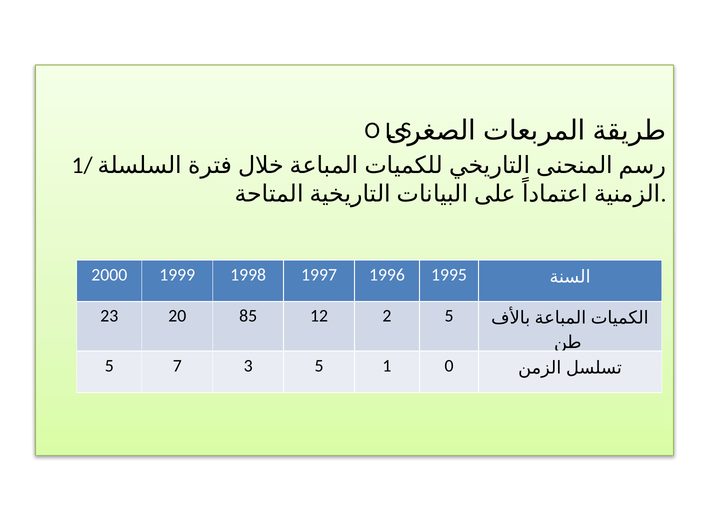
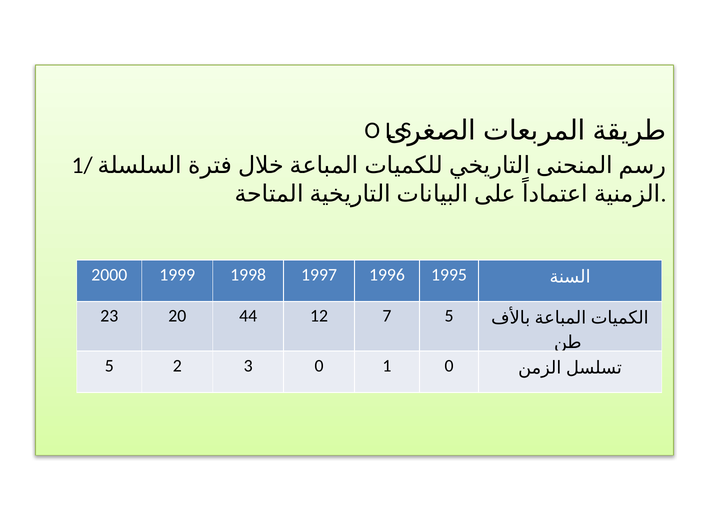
85: 85 -> 44 (248, 316)
2: 2 -> 7 (387, 316)
7: 7 -> 2 (177, 366)
3 5: 5 -> 0 (319, 366)
